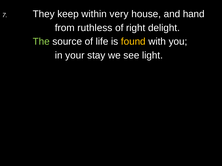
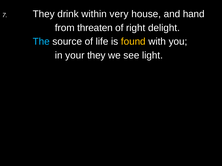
keep: keep -> drink (68, 14)
ruthless: ruthless -> threaten (95, 28)
The colour: light green -> light blue (41, 42)
your stay: stay -> they (96, 55)
